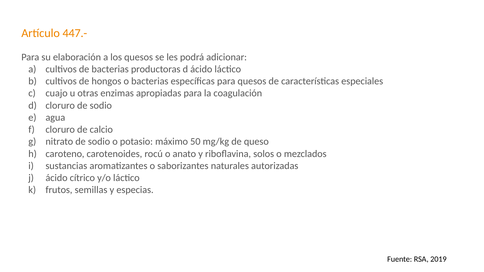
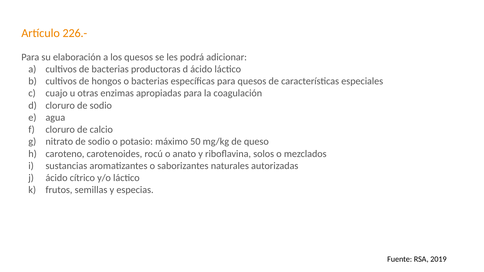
447.-: 447.- -> 226.- (75, 33)
